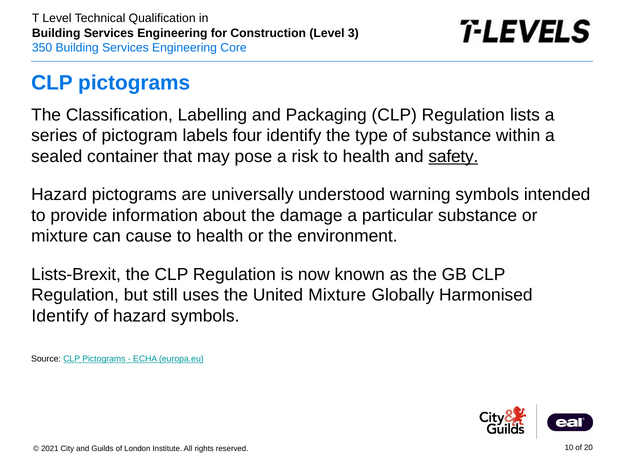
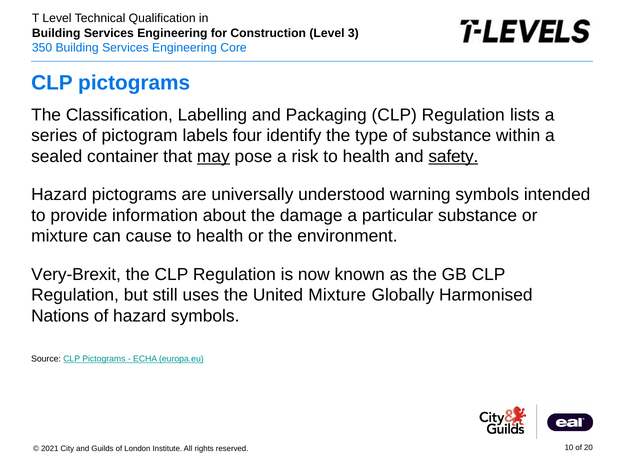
may underline: none -> present (213, 156)
Lists-Brexit: Lists-Brexit -> Very-Brexit (76, 274)
Identify: Identify -> Nations (60, 316)
